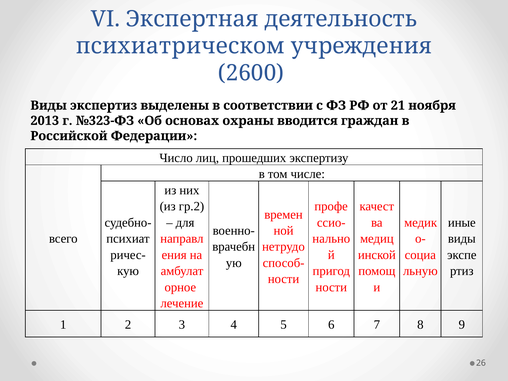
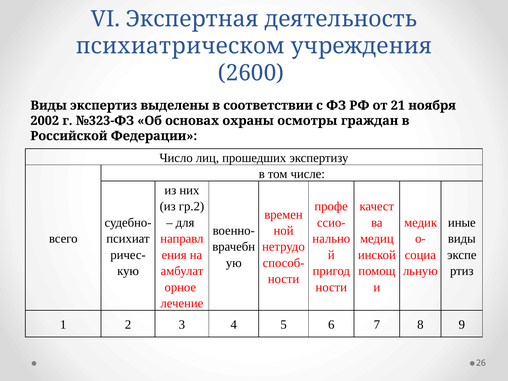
2013: 2013 -> 2002 (45, 121)
вводится: вводится -> осмотры (307, 121)
